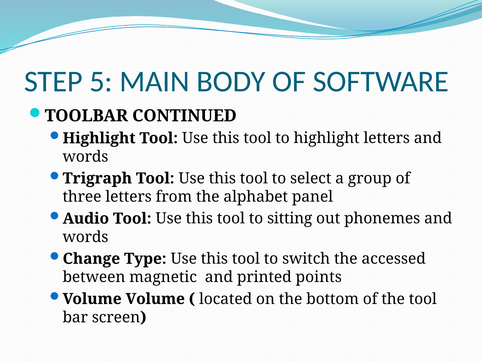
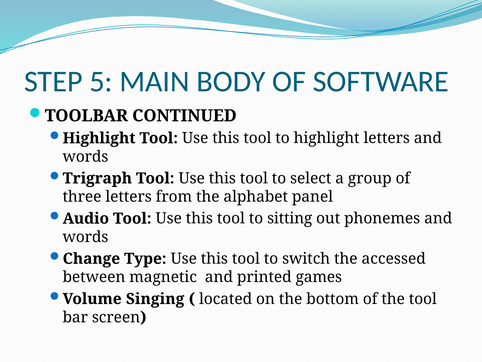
points: points -> games (319, 277)
Volume Volume: Volume -> Singing (155, 299)
